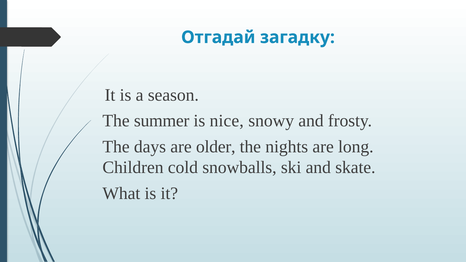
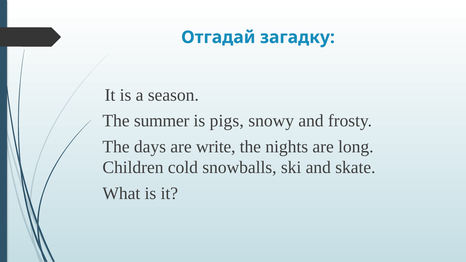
nice: nice -> pigs (227, 121)
older: older -> write (216, 147)
